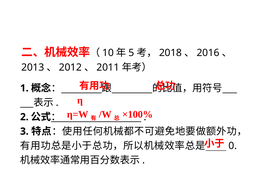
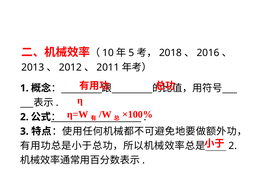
0: 0 -> 2 (233, 146)
